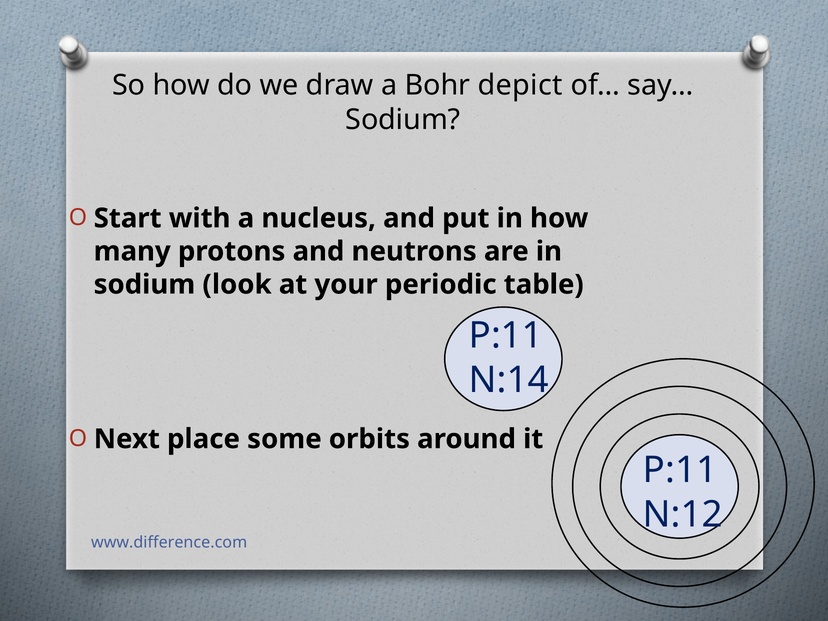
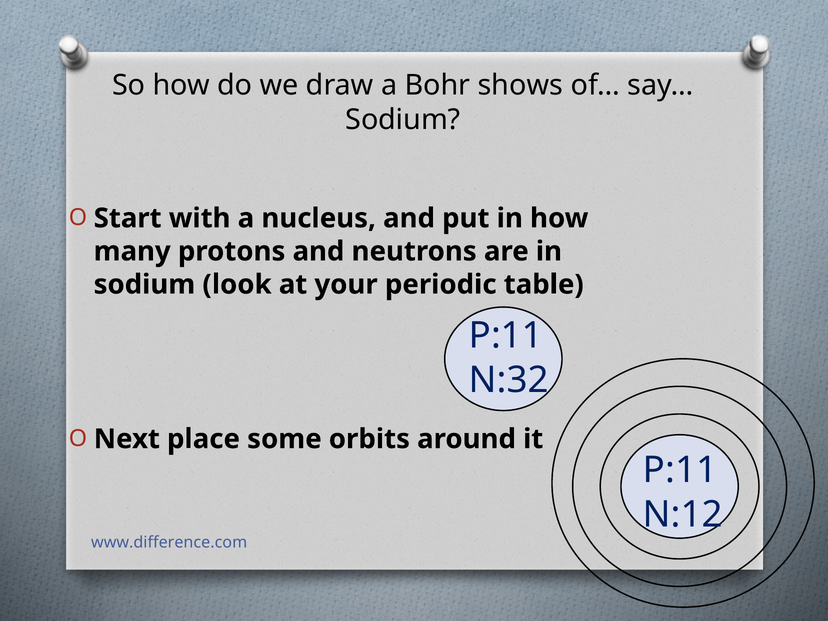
depict: depict -> shows (520, 85)
N:14: N:14 -> N:32 (509, 380)
